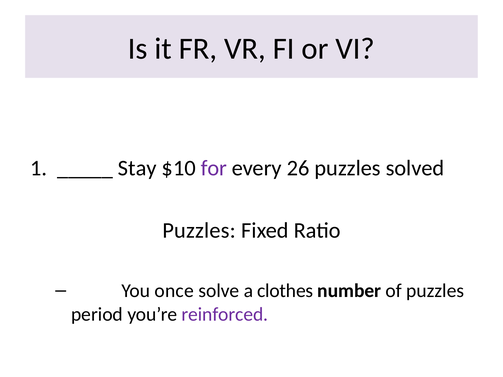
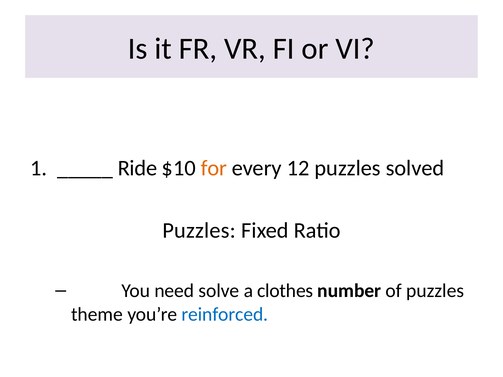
Stay: Stay -> Ride (137, 168)
for colour: purple -> orange (214, 168)
26: 26 -> 12 (298, 168)
once: once -> need (174, 291)
period: period -> theme (97, 314)
reinforced colour: purple -> blue (225, 314)
